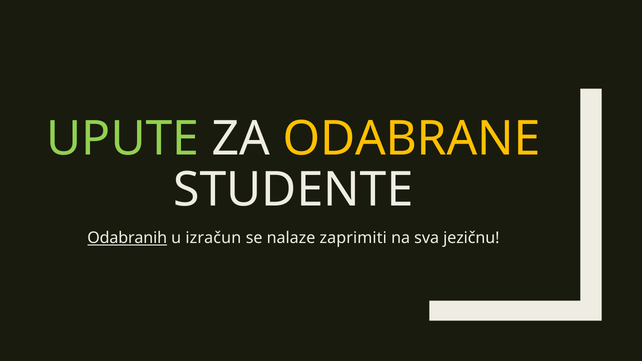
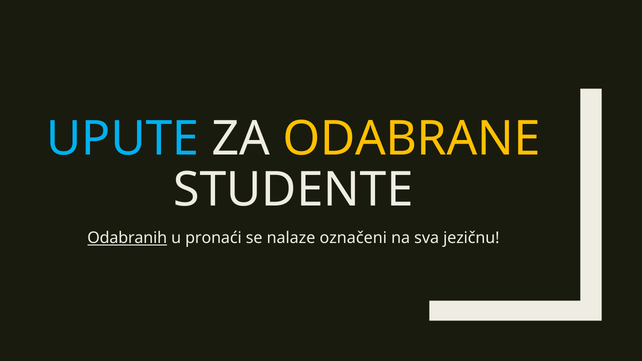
UPUTE colour: light green -> light blue (123, 139)
izračun: izračun -> pronaći (213, 238)
zaprimiti: zaprimiti -> označeni (353, 238)
